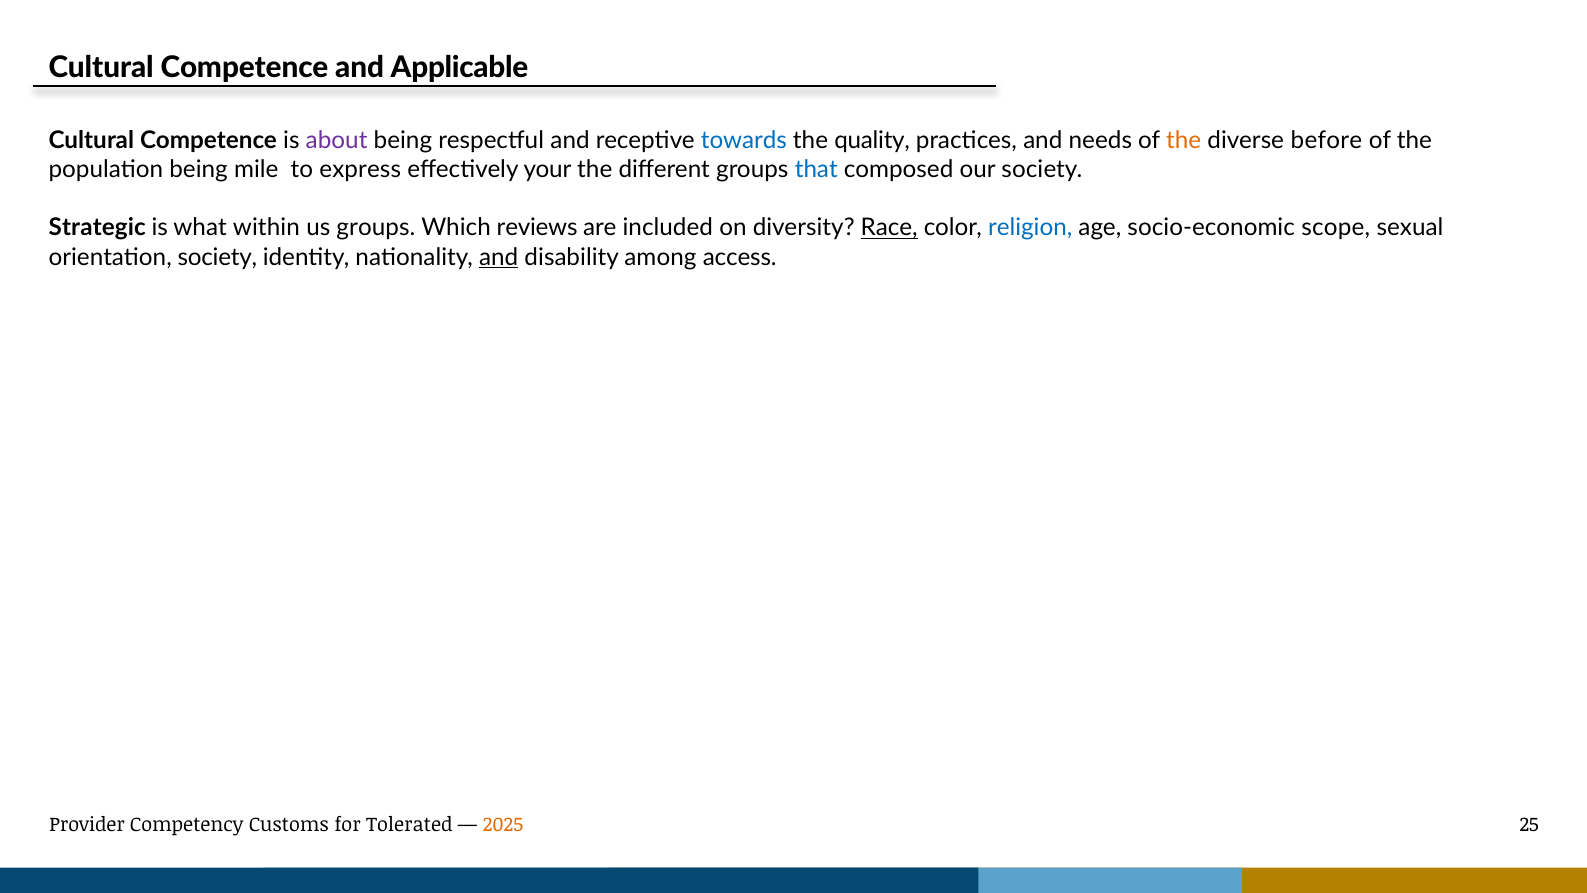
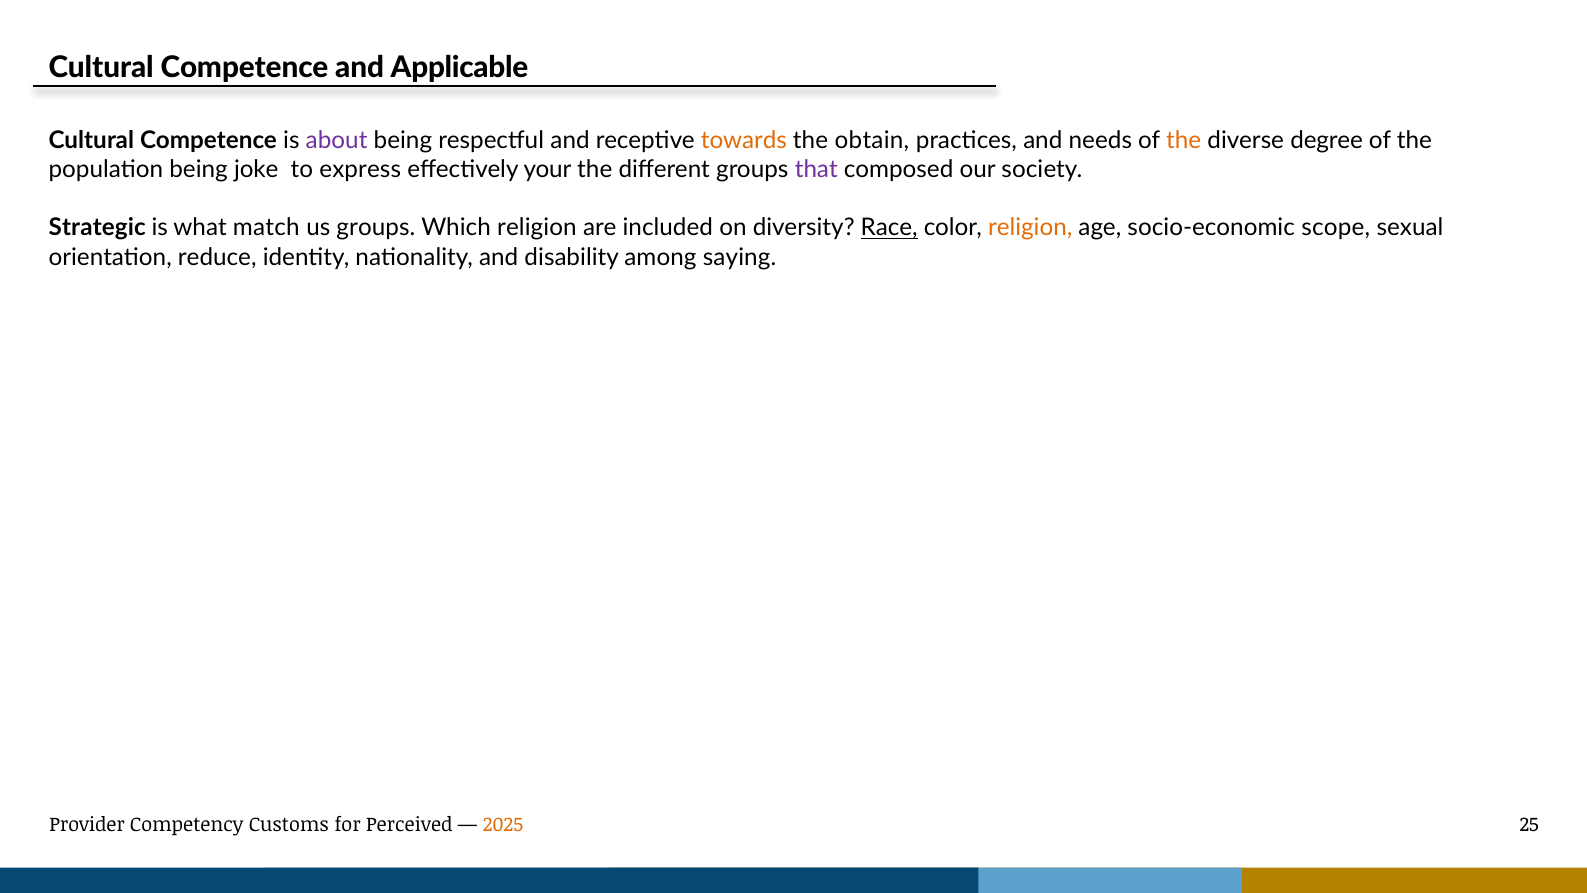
towards colour: blue -> orange (744, 141)
quality: quality -> obtain (872, 141)
before: before -> degree (1327, 141)
mile: mile -> joke (256, 170)
that colour: blue -> purple (816, 170)
within: within -> match (266, 228)
Which reviews: reviews -> religion (537, 228)
religion colour: blue -> orange (1030, 228)
orientation society: society -> reduce (217, 257)
and underline: present -> none (499, 257)
access: access -> saying (740, 257)
Tolerated: Tolerated -> Perceived (409, 824)
